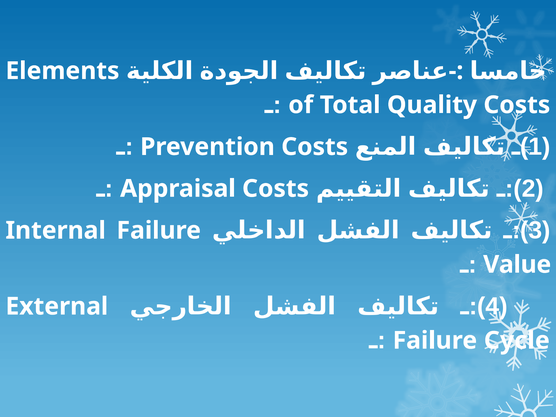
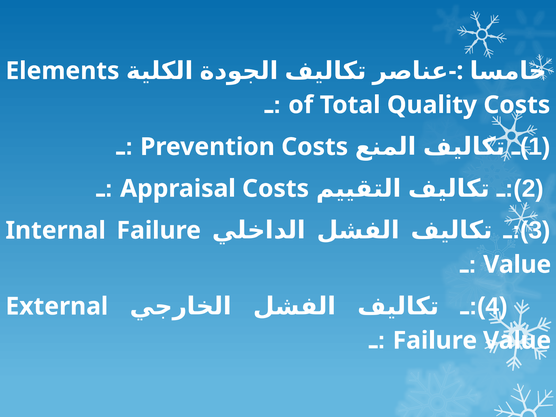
Cycle: Cycle -> Value (517, 341)
